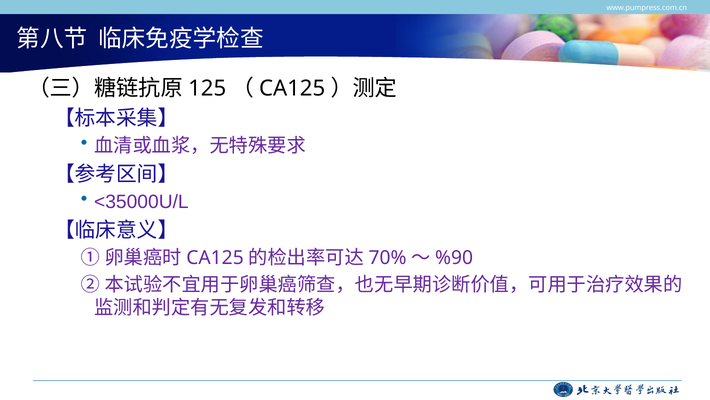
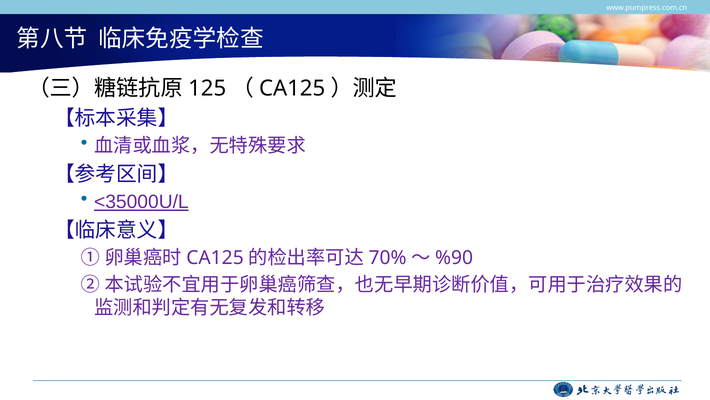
<35000U/L underline: none -> present (141, 202)
